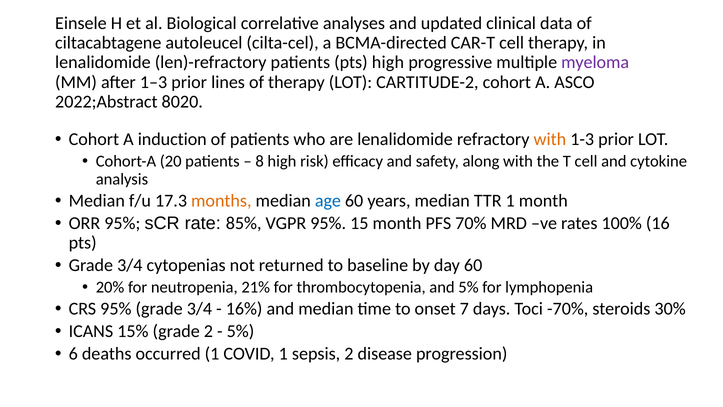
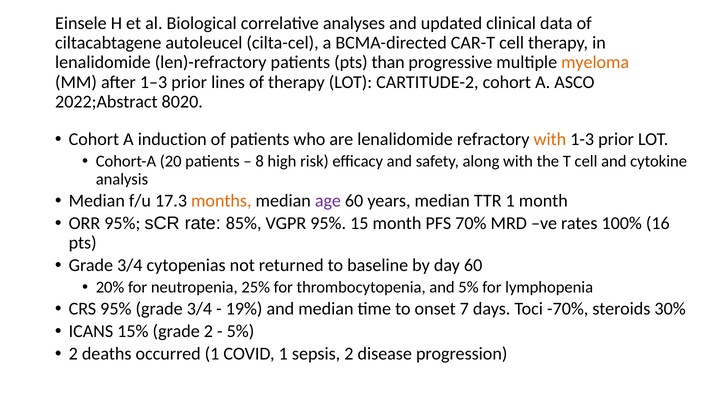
pts high: high -> than (388, 62)
myeloma colour: purple -> orange (595, 62)
age colour: blue -> purple (328, 201)
21%: 21% -> 25% (256, 287)
16%: 16% -> 19% (244, 309)
6: 6 -> 2 (73, 354)
